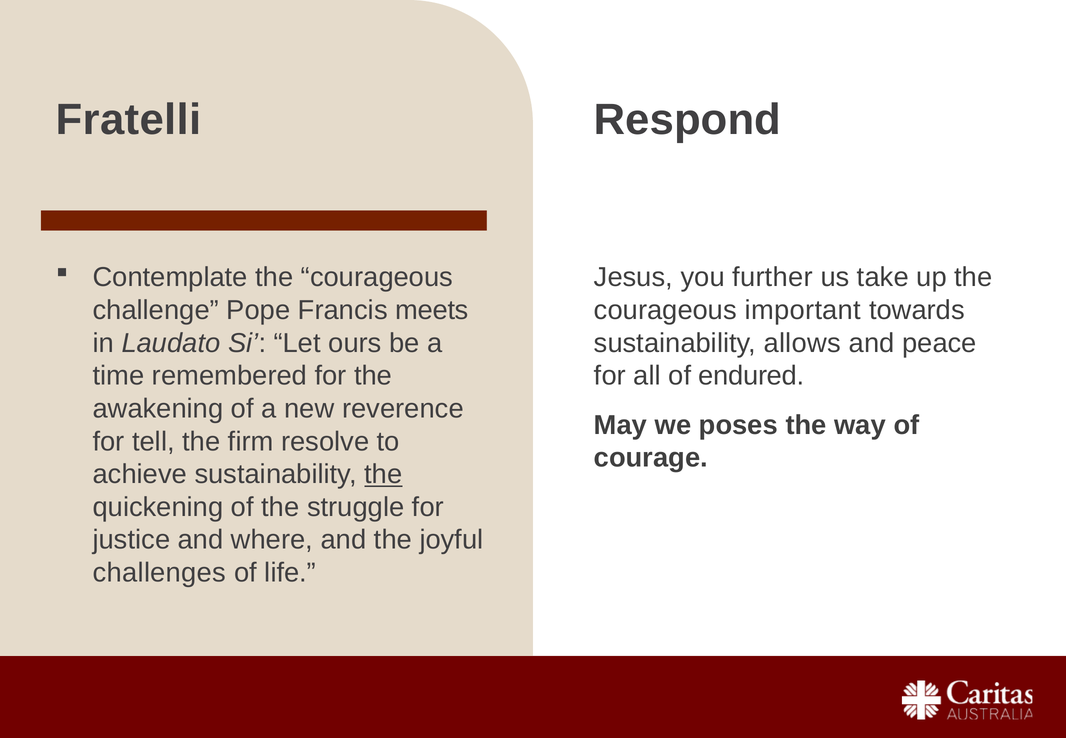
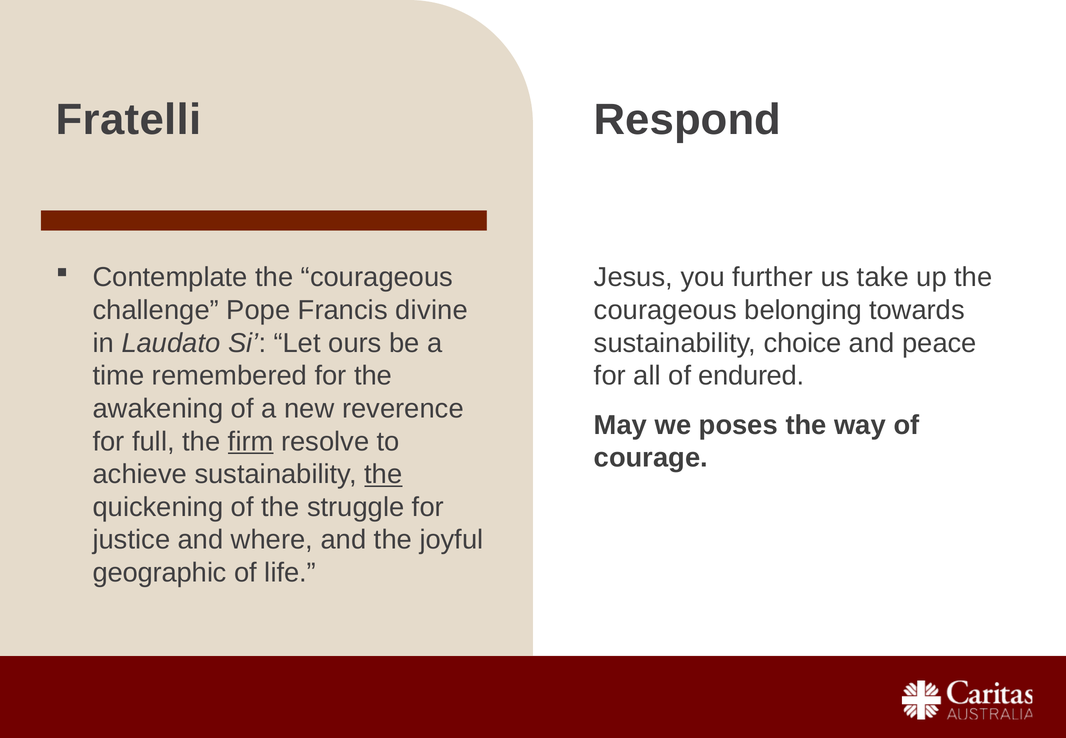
meets: meets -> divine (432, 310)
important: important -> belonging (803, 310)
allows: allows -> choice (803, 343)
tell: tell -> full (153, 442)
firm underline: none -> present (251, 442)
challenges: challenges -> geographic (160, 573)
